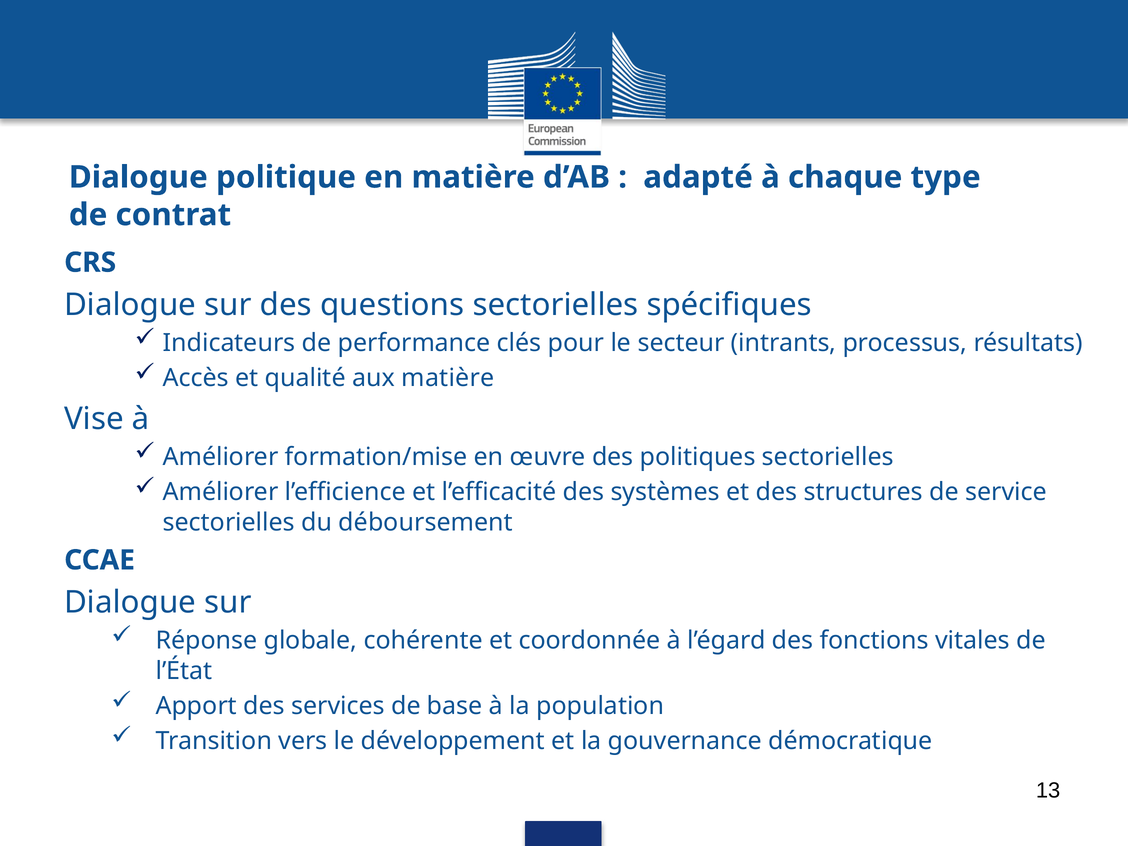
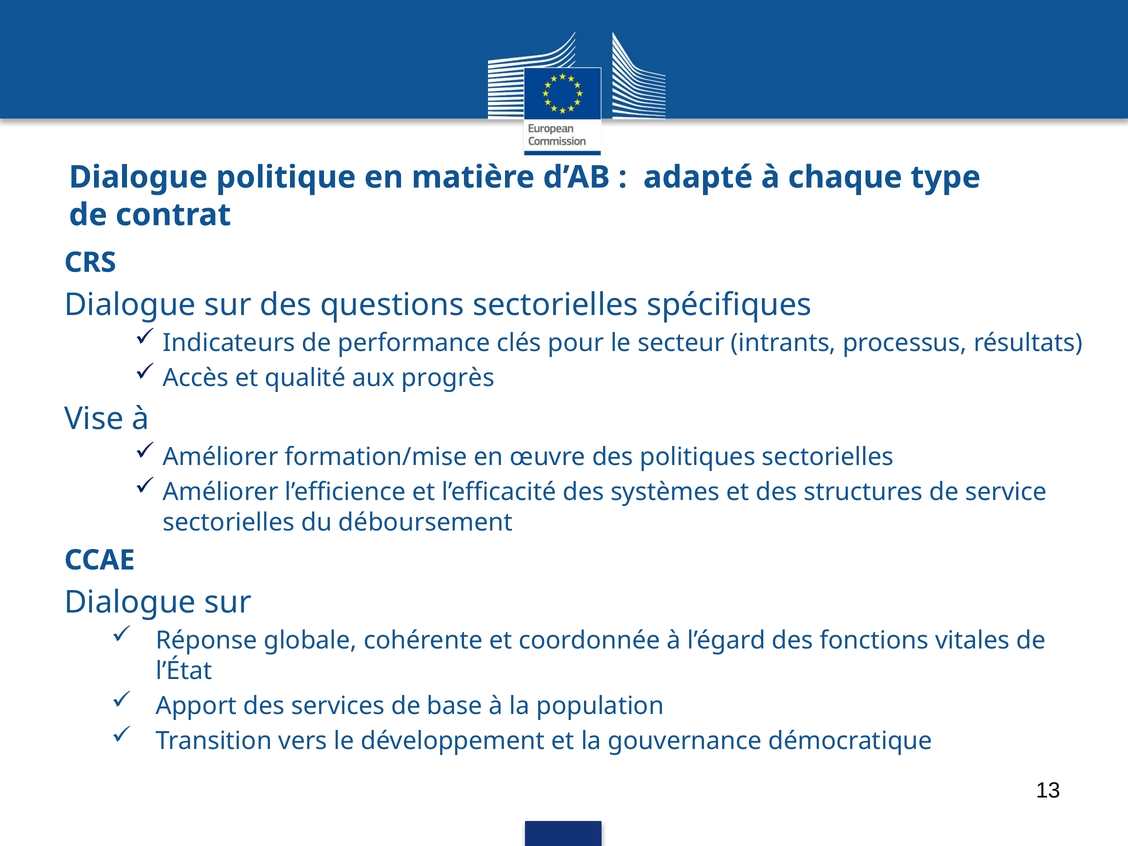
aux matière: matière -> progrès (448, 378)
